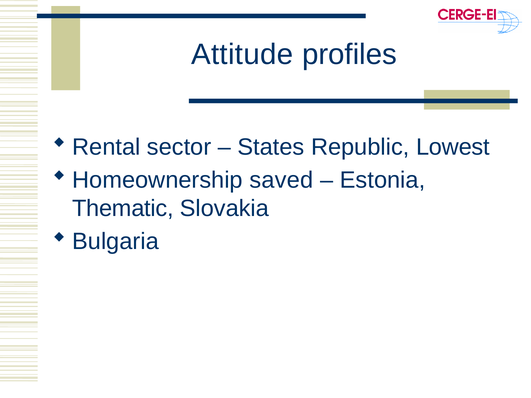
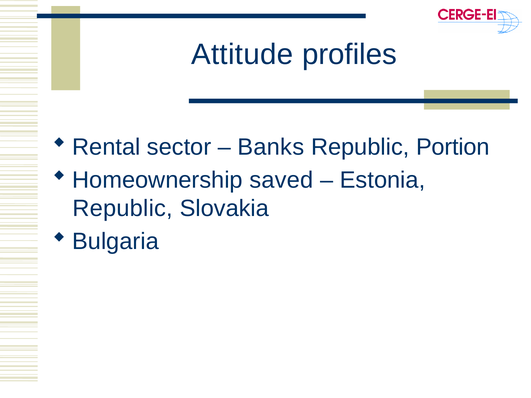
States: States -> Banks (271, 147)
Lowest: Lowest -> Portion (453, 147)
Thematic: Thematic -> Republic (123, 208)
